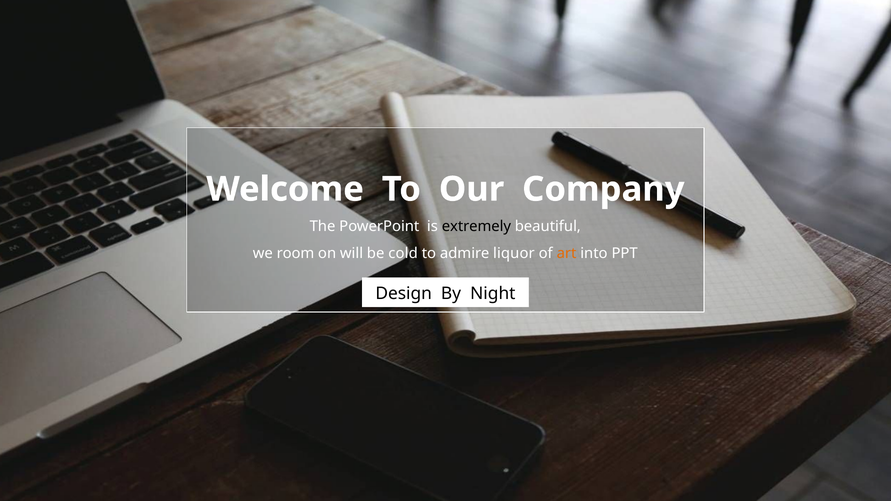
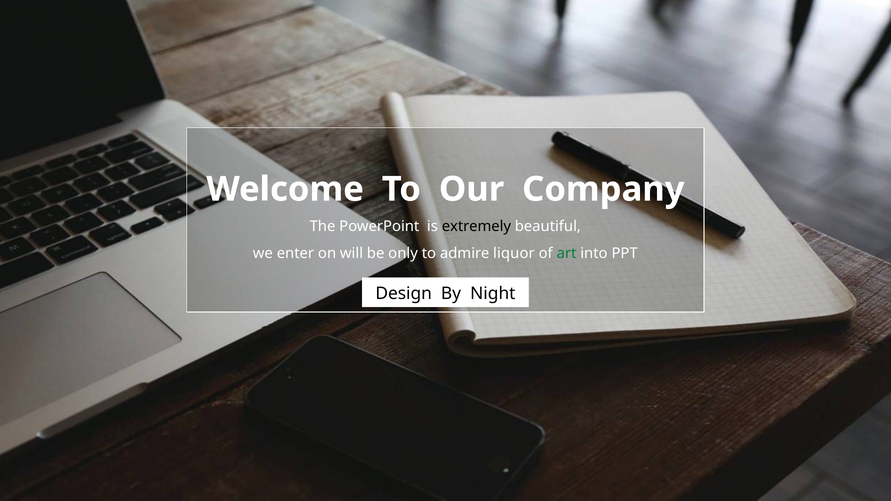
room: room -> enter (295, 253)
cold: cold -> only (403, 253)
art colour: orange -> green (567, 253)
